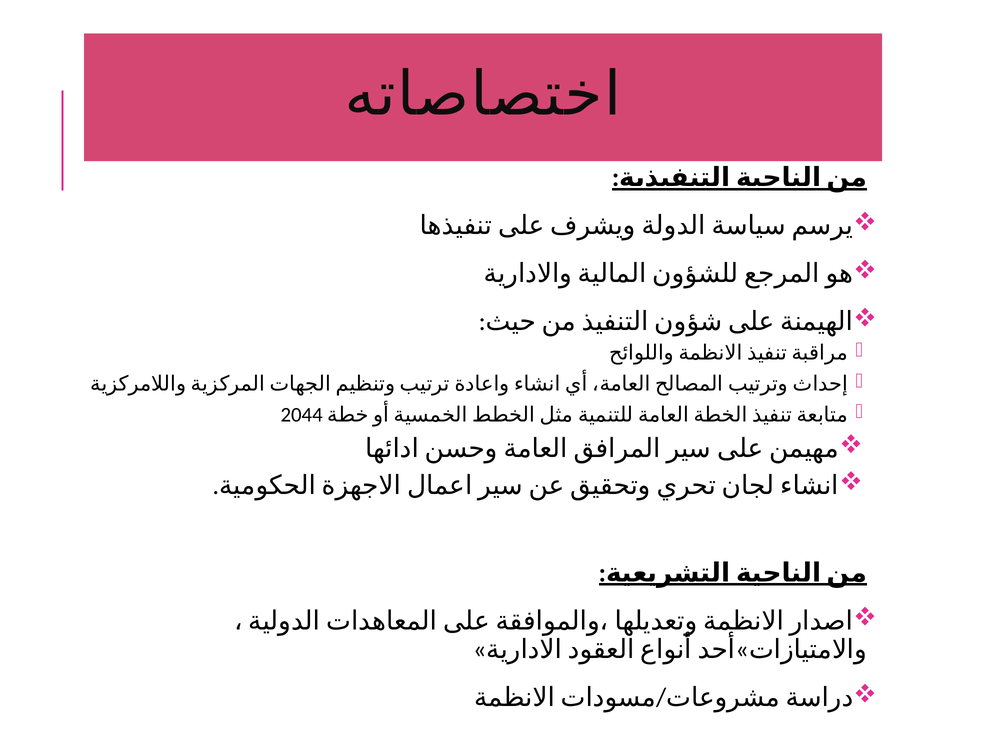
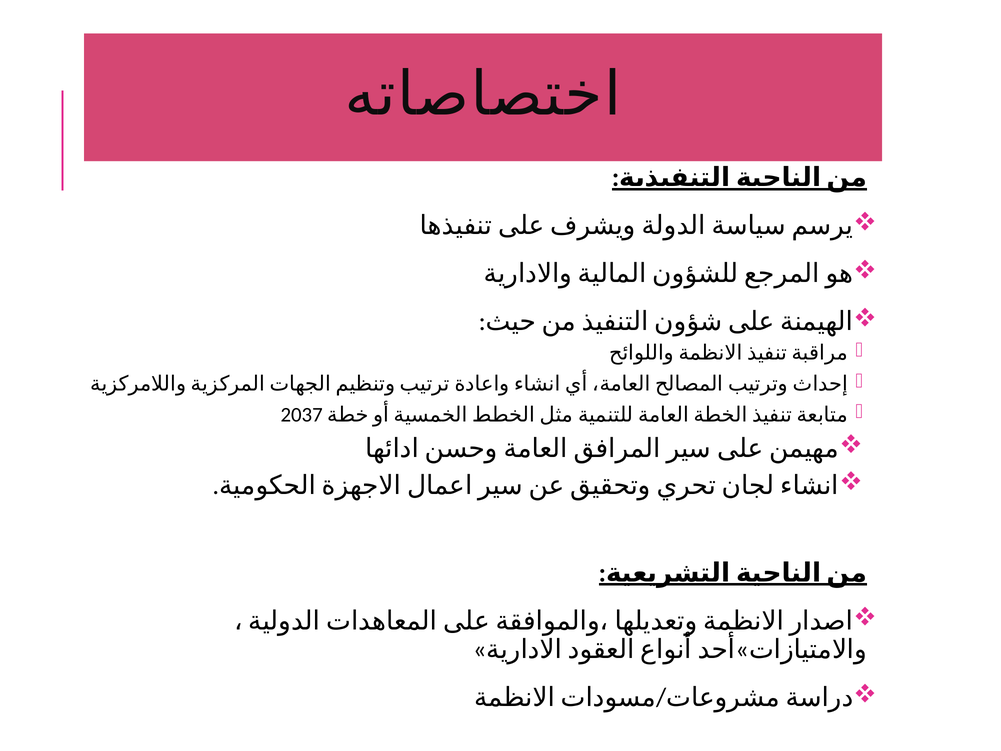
2044: 2044 -> 2037 (302, 415)
